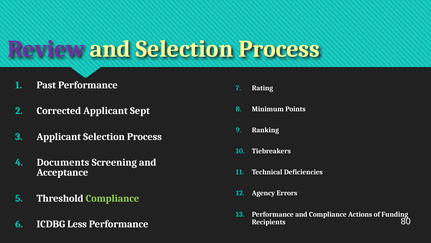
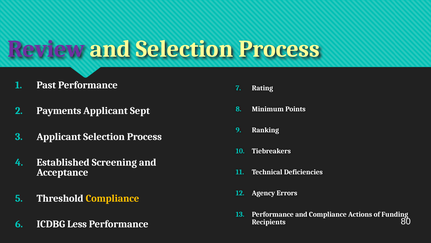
Corrected: Corrected -> Payments (59, 111)
Documents: Documents -> Established (63, 162)
Compliance colour: light green -> yellow (112, 198)
